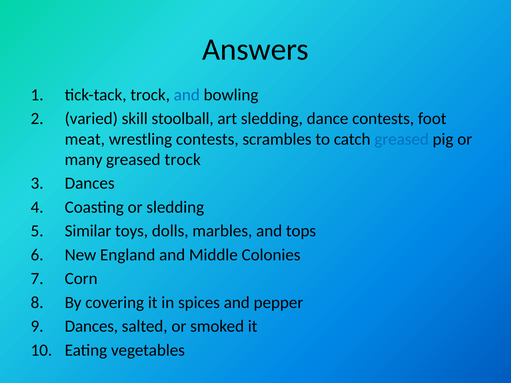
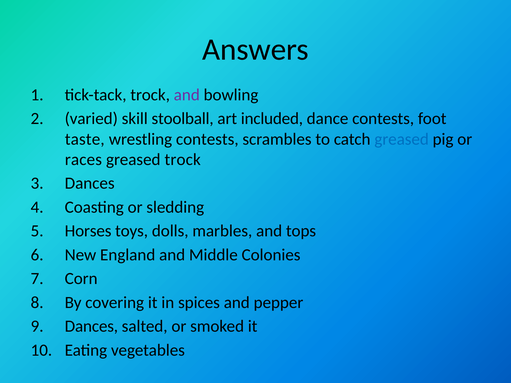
and colour: blue -> purple (187, 95)
art sledding: sledding -> included (272, 119)
meat: meat -> taste (85, 139)
many: many -> races (83, 160)
Similar: Similar -> Horses (88, 231)
